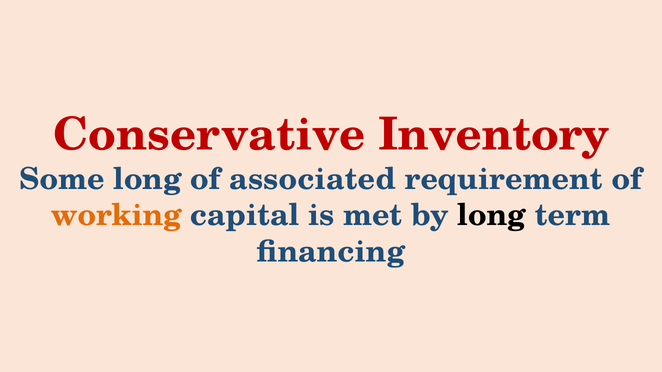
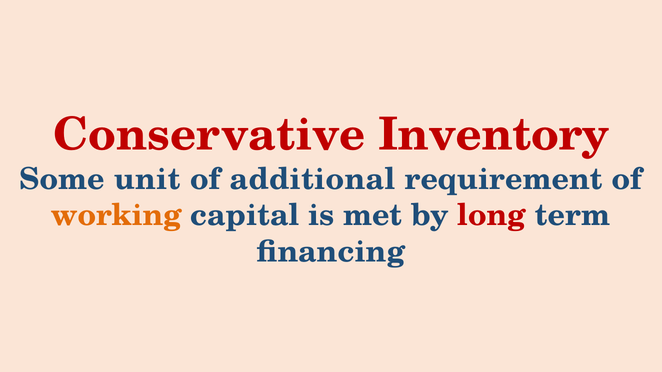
Some long: long -> unit (147, 179)
associated: associated -> additional (313, 179)
long colour: black -> red (492, 216)
